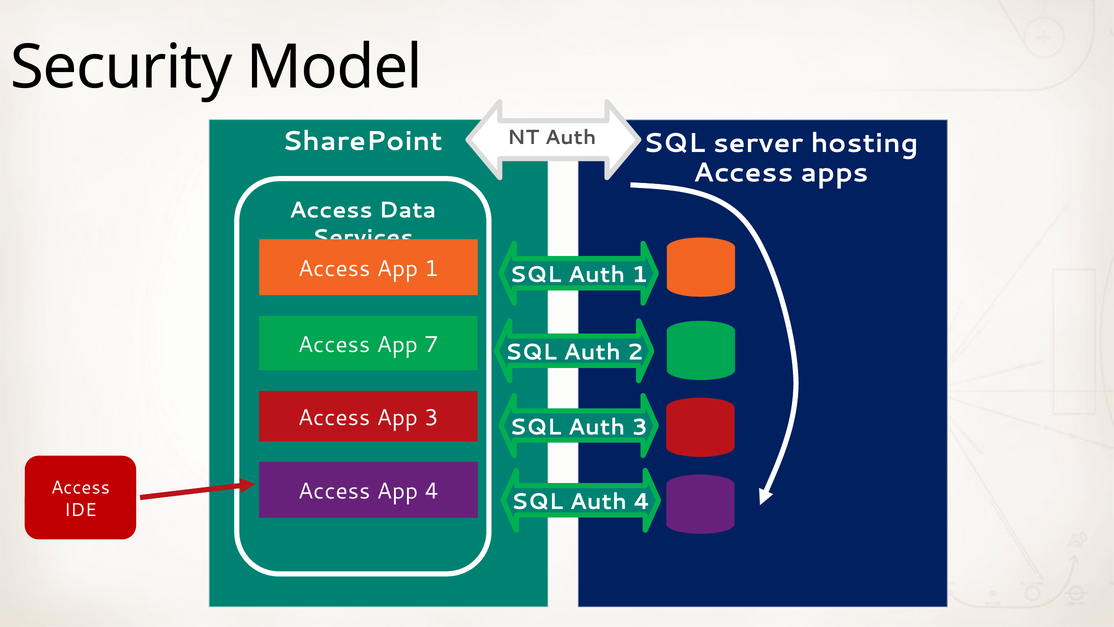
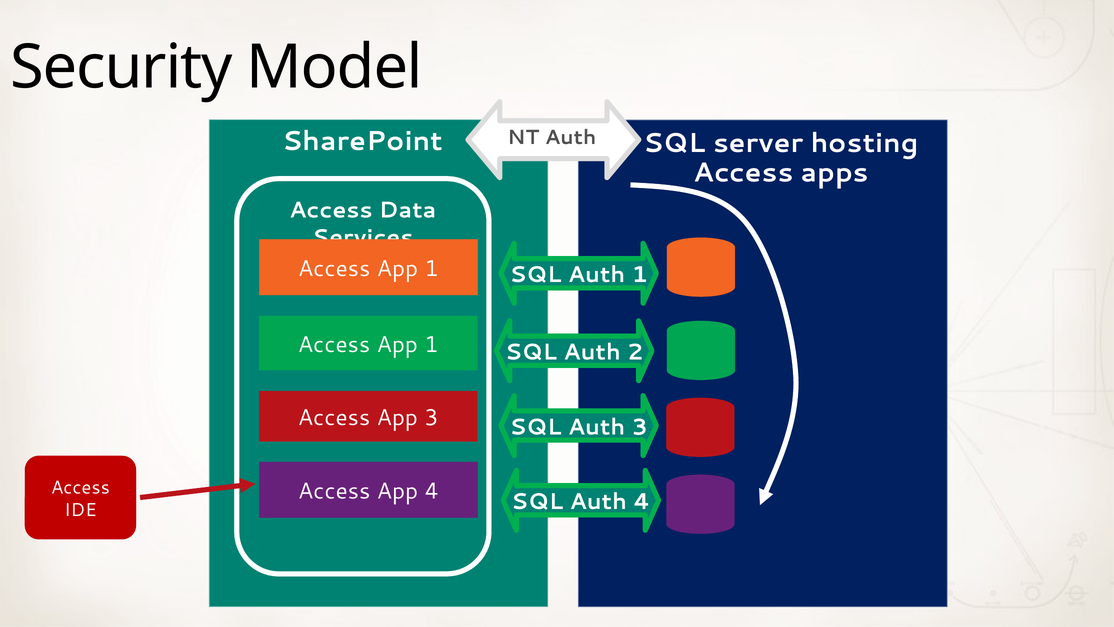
7: 7 -> 1 (431, 344)
